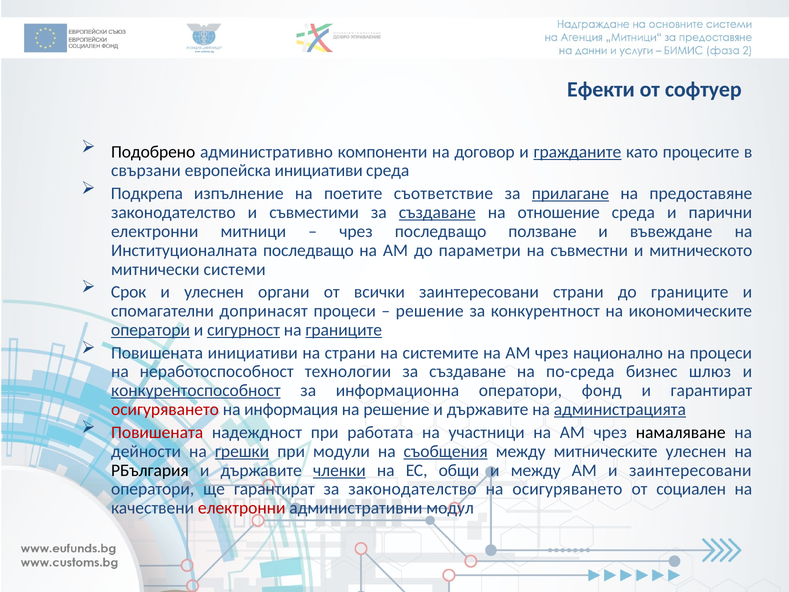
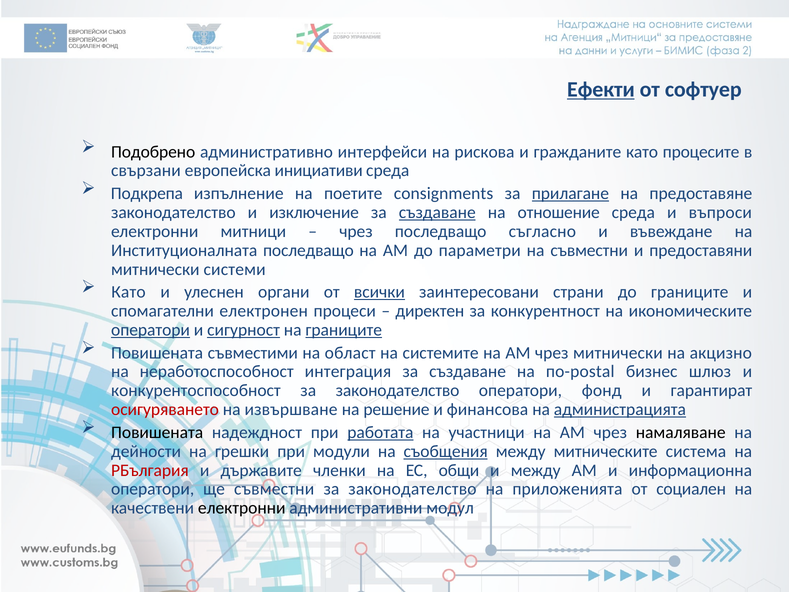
Ефекти underline: none -> present (601, 89)
компоненти: компоненти -> интерфейси (382, 152)
договор: договор -> рискова (484, 152)
гражданите underline: present -> none (577, 152)
съответствие: съответствие -> consignments (444, 193)
съвместими: съвместими -> изключение (314, 212)
парични: парични -> въпроси (720, 212)
ползване: ползване -> съгласно (542, 231)
митническото: митническото -> предоставяни (701, 250)
Срок: Срок -> Като (128, 292)
всички underline: none -> present (379, 292)
допринасят: допринасят -> електронен (264, 311)
решение: решение -> директен (430, 311)
Повишената инициативи: инициативи -> съвместими (253, 353)
на страни: страни -> област (350, 353)
чрез национално: национално -> митнически (618, 353)
на процеси: процеси -> акцизно (721, 353)
технологии: технологии -> интеграция (348, 372)
по-среда: по-среда -> по-postal (580, 372)
конкурентоспособност underline: present -> none (196, 390)
информационна: информационна -> законодателство (398, 390)
информация: информация -> извършване (291, 409)
държавите: държавите -> финансова (488, 409)
Повишената colour: red -> black (157, 432)
работата underline: none -> present (380, 432)
грешки underline: present -> none (242, 451)
митническите улеснен: улеснен -> система (696, 451)
РБългария colour: black -> red (150, 470)
членки underline: present -> none (339, 470)
и заинтересовани: заинтересовани -> информационна (690, 470)
ще гарантират: гарантират -> съвместни (274, 489)
на осигуряването: осигуряването -> приложенията (567, 489)
електронни colour: red -> black (242, 508)
